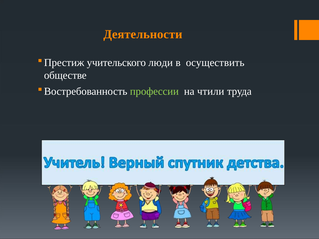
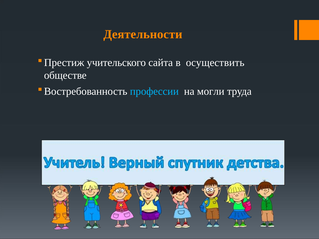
люди: люди -> сайта (161, 63)
профессии colour: light green -> light blue (154, 92)
чтили: чтили -> могли (211, 92)
